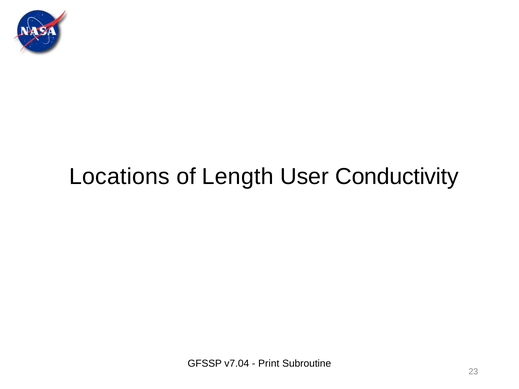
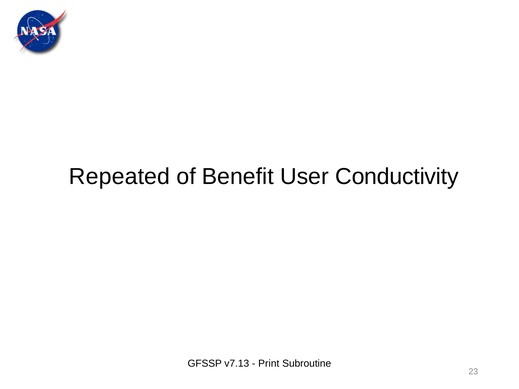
Locations: Locations -> Repeated (119, 177)
Length: Length -> Benefit (238, 177)
v7.04: v7.04 -> v7.13 (237, 364)
